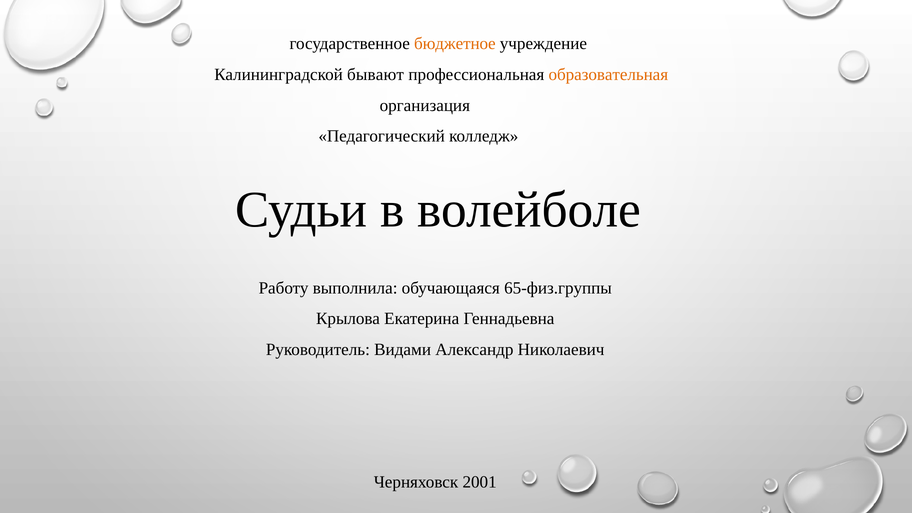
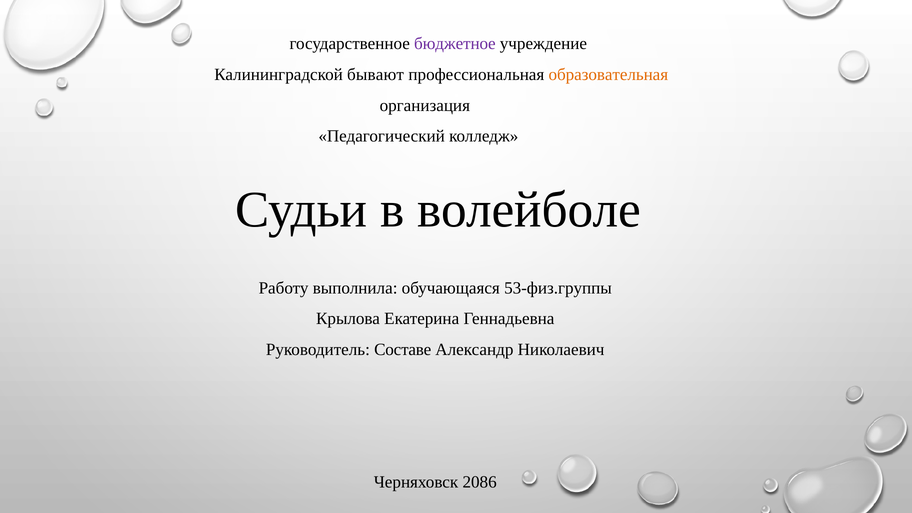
бюджетное colour: orange -> purple (455, 44)
65-физ.группы: 65-физ.группы -> 53-физ.группы (558, 288)
Видами: Видами -> Составе (403, 350)
2001: 2001 -> 2086 (480, 482)
